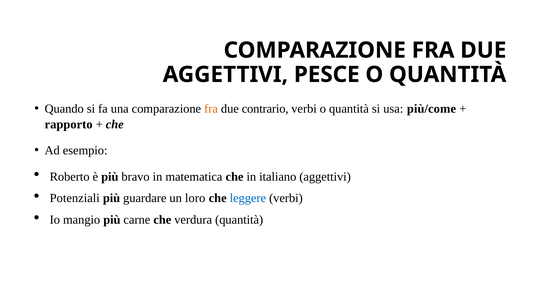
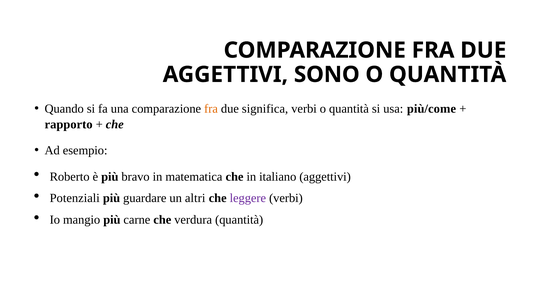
PESCE: PESCE -> SONO (327, 75)
contrario: contrario -> significa (265, 109)
loro: loro -> altri (195, 198)
leggere colour: blue -> purple (248, 198)
